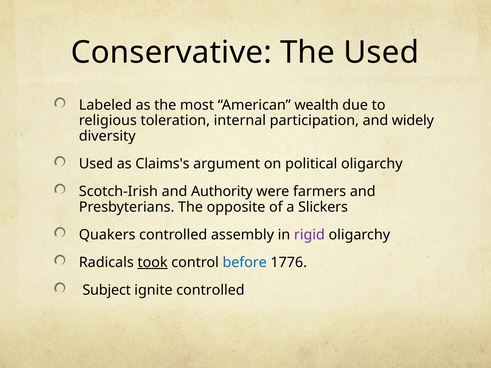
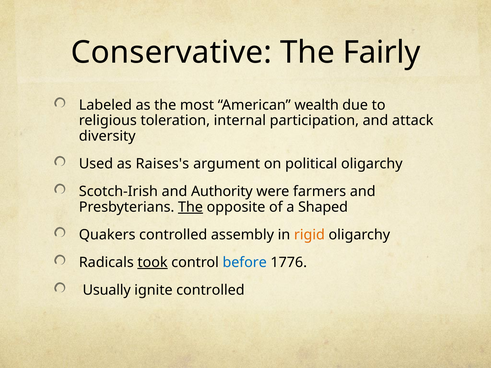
The Used: Used -> Fairly (382, 53)
widely: widely -> attack (413, 121)
Claims's: Claims's -> Raises's (162, 164)
The underline: none -> present (190, 207)
Slickers: Slickers -> Shaped (323, 207)
rigid colour: purple -> orange (309, 235)
Subject: Subject -> Usually (107, 290)
